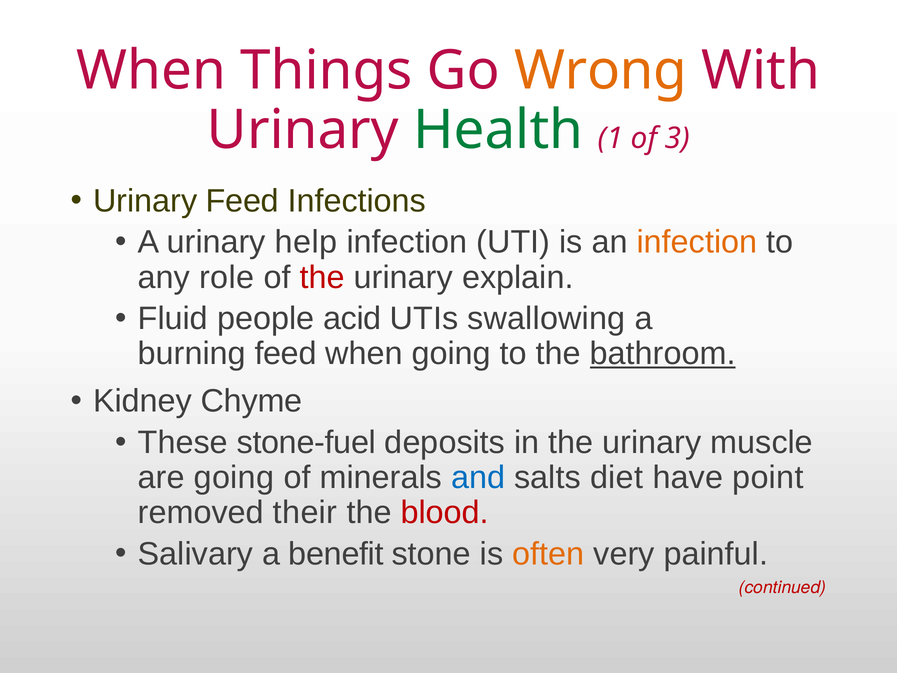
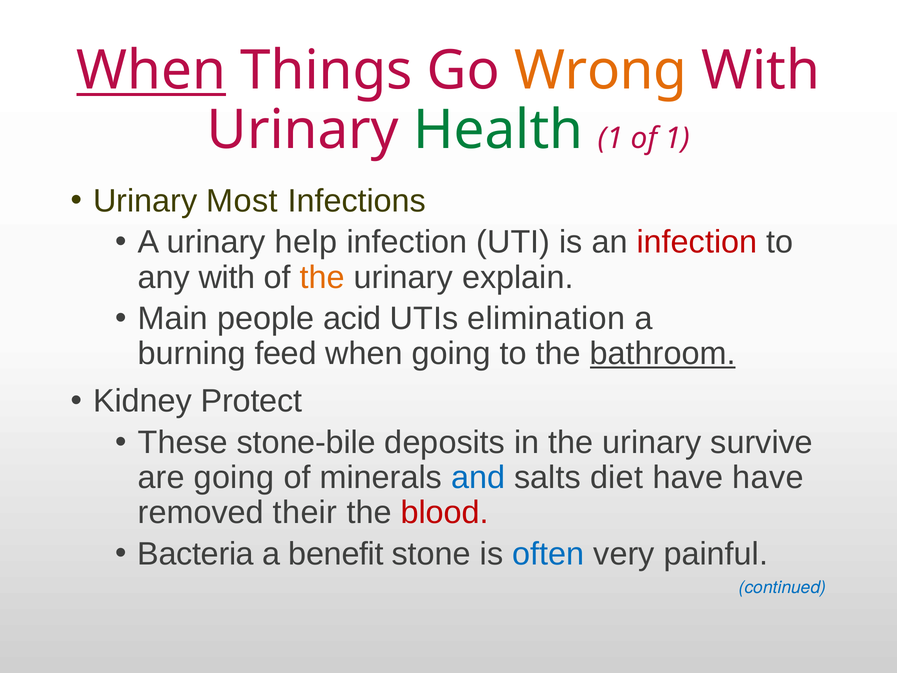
When underline: none -> present (151, 71)
of 3: 3 -> 1 (677, 138)
Urinary Feed: Feed -> Most (242, 201)
infection colour: orange -> red (697, 242)
any role: role -> with (227, 277)
the colour: red -> orange (322, 277)
Fluid: Fluid -> Main (173, 319)
swallowing: swallowing -> elimination (546, 319)
Chyme: Chyme -> Protect (252, 401)
stone-fuel: stone-fuel -> stone-bile (306, 442)
muscle: muscle -> survive (762, 442)
have point: point -> have (768, 478)
Salivary: Salivary -> Bacteria (196, 554)
often colour: orange -> blue (548, 554)
continued colour: red -> blue (783, 587)
